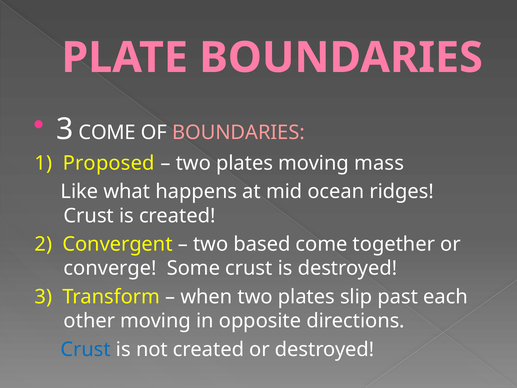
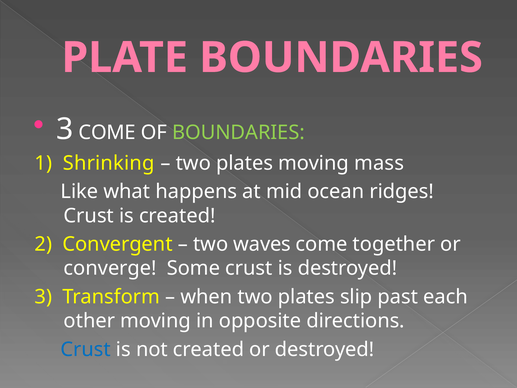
BOUNDARIES colour: pink -> light green (238, 133)
Proposed: Proposed -> Shrinking (109, 163)
based: based -> waves (262, 244)
